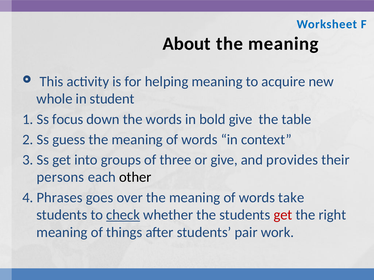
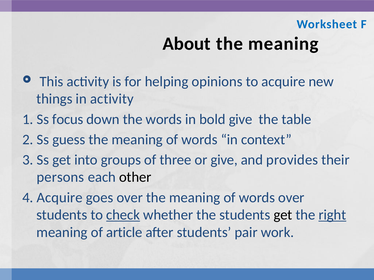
helping meaning: meaning -> opinions (217, 82)
whole: whole -> things (54, 99)
in student: student -> activity (112, 99)
4 Phrases: Phrases -> Acquire (60, 198)
words take: take -> over (291, 198)
get colour: red -> black (283, 215)
right underline: none -> present (332, 215)
things: things -> article (124, 233)
